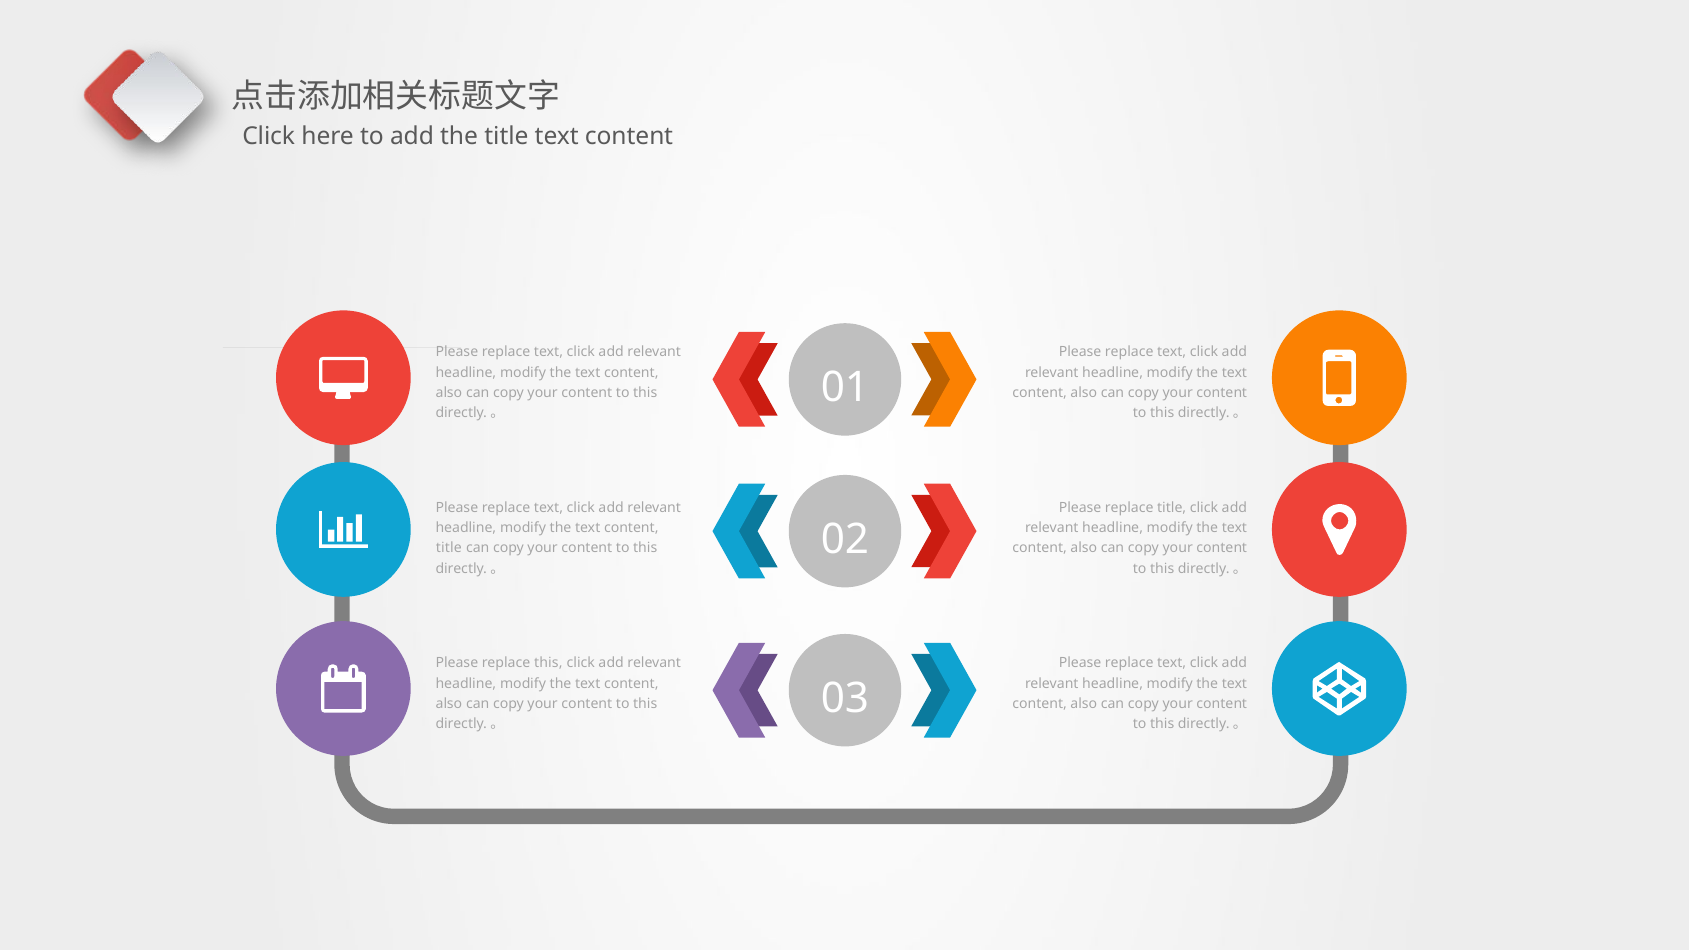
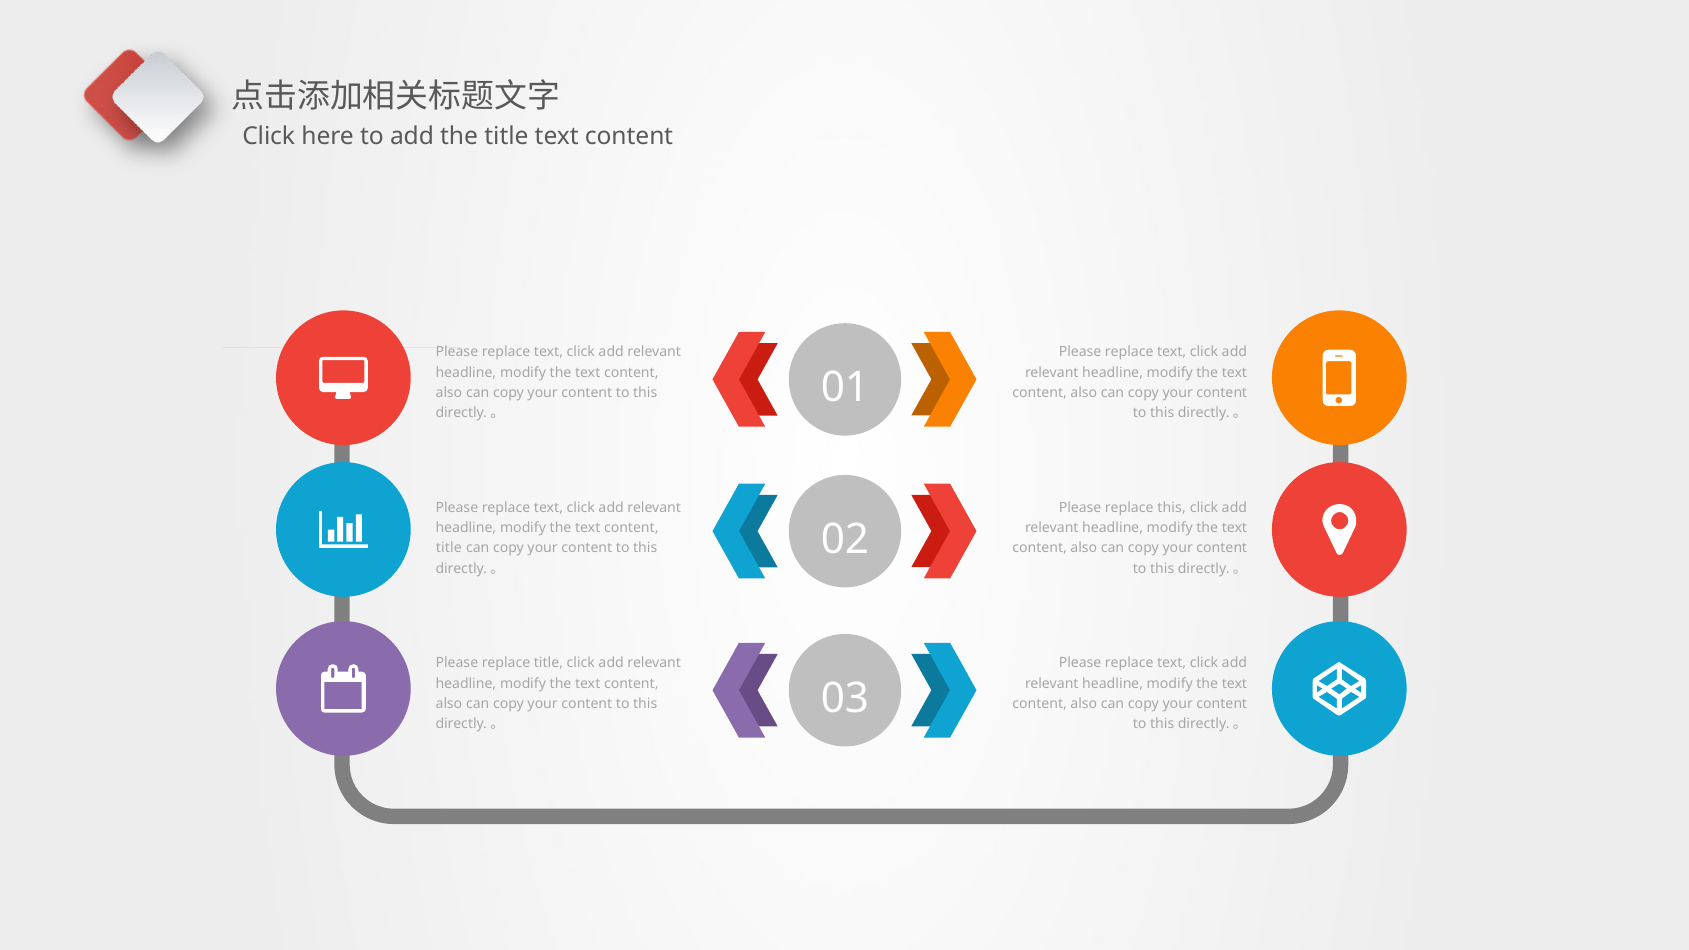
replace title: title -> this (1172, 508)
replace this: this -> title (548, 663)
